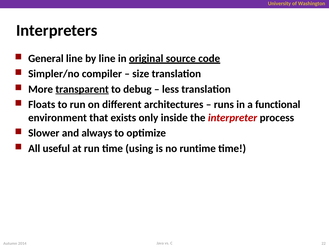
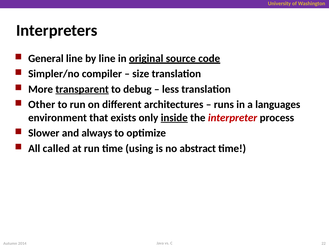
Floats: Floats -> Other (42, 104)
functional: functional -> languages (278, 104)
inside underline: none -> present (174, 118)
useful: useful -> called (56, 148)
runtime: runtime -> abstract (198, 148)
